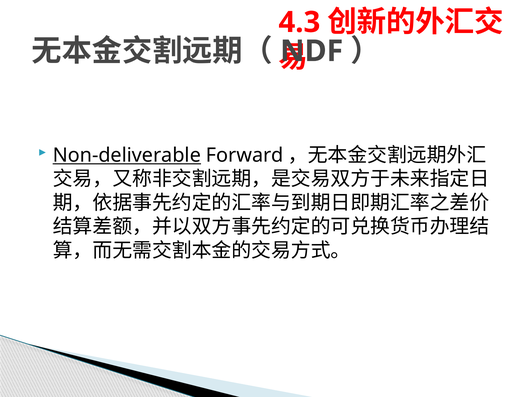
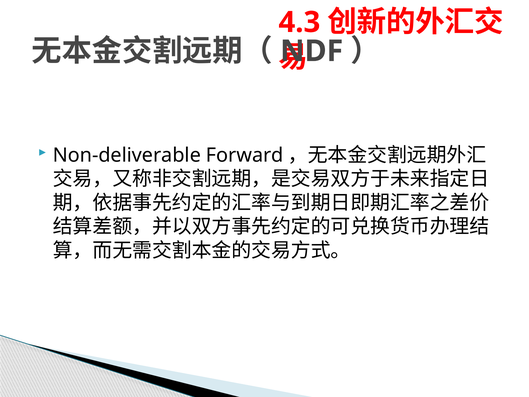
Non-deliverable underline: present -> none (127, 155)
